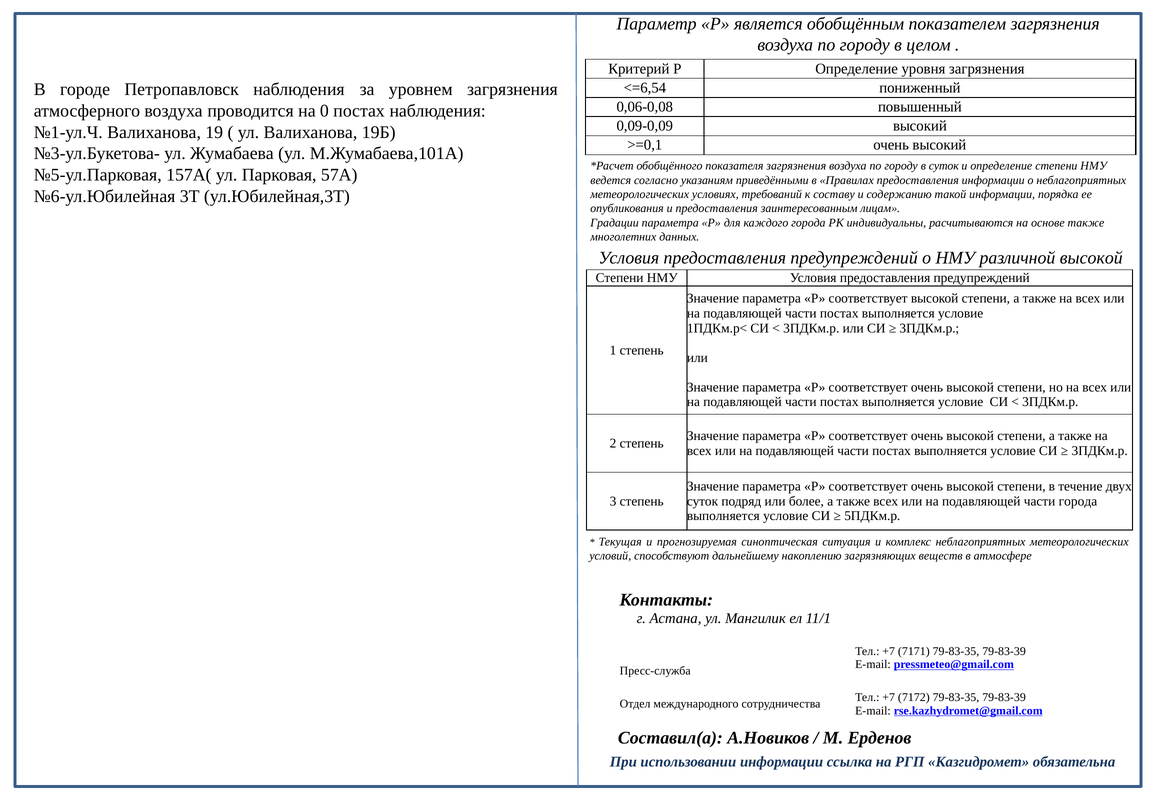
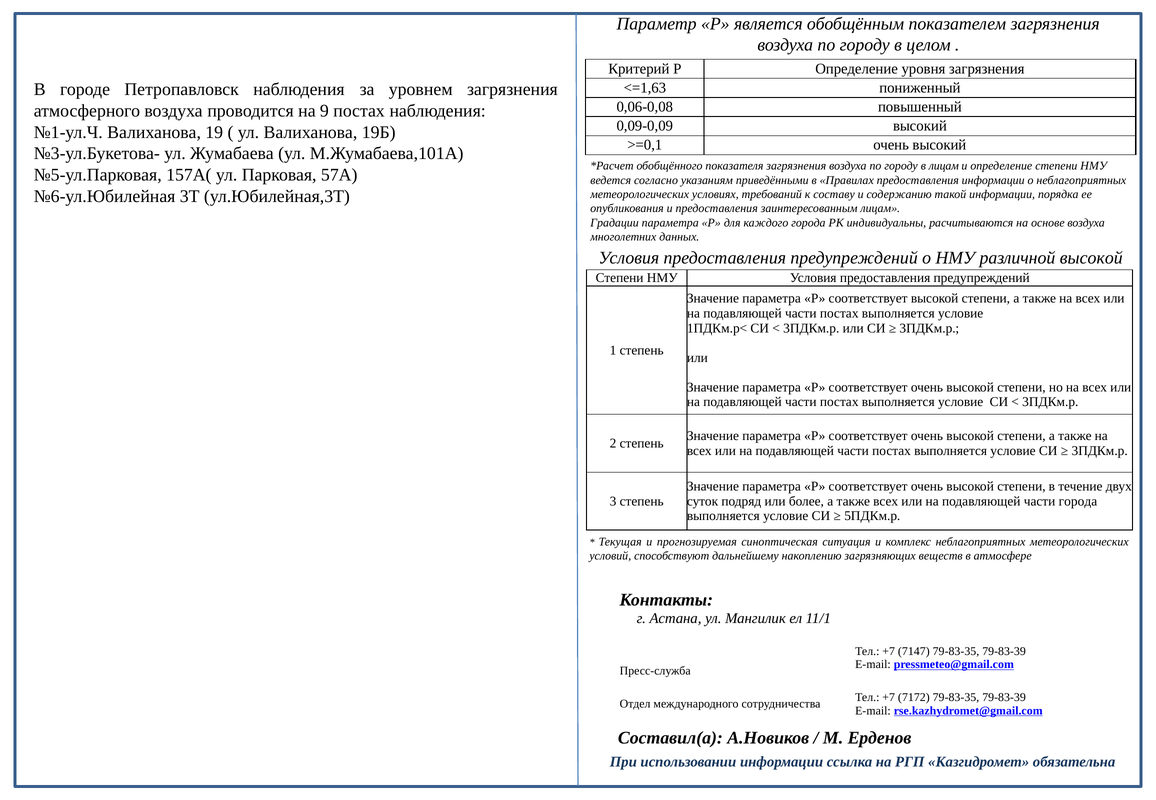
<=6,54: <=6,54 -> <=1,63 (645, 88)
0: 0 -> 9 (324, 111)
в суток: суток -> лицам (944, 166)
основе также: также -> воздуха (1086, 223)
7171: 7171 -> 7147 (914, 652)
